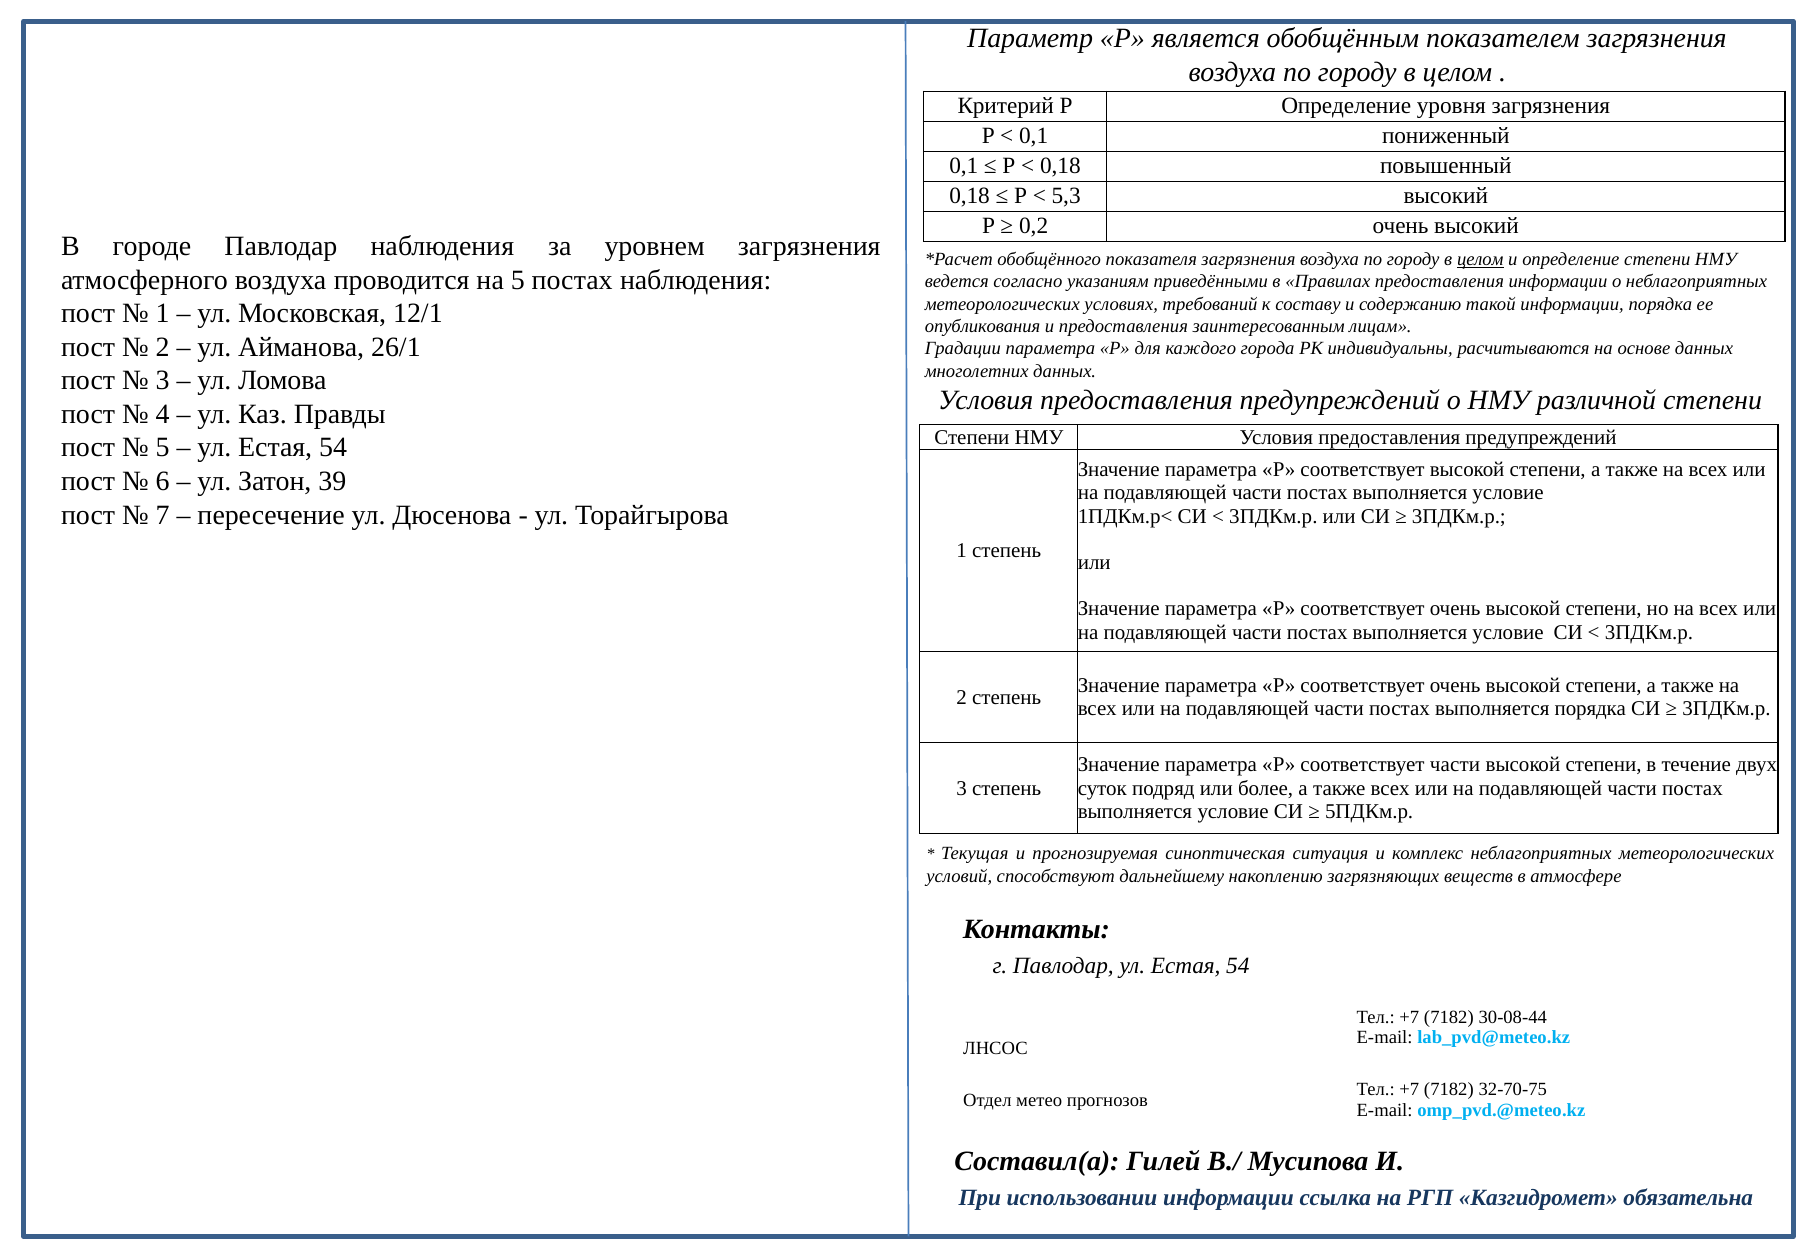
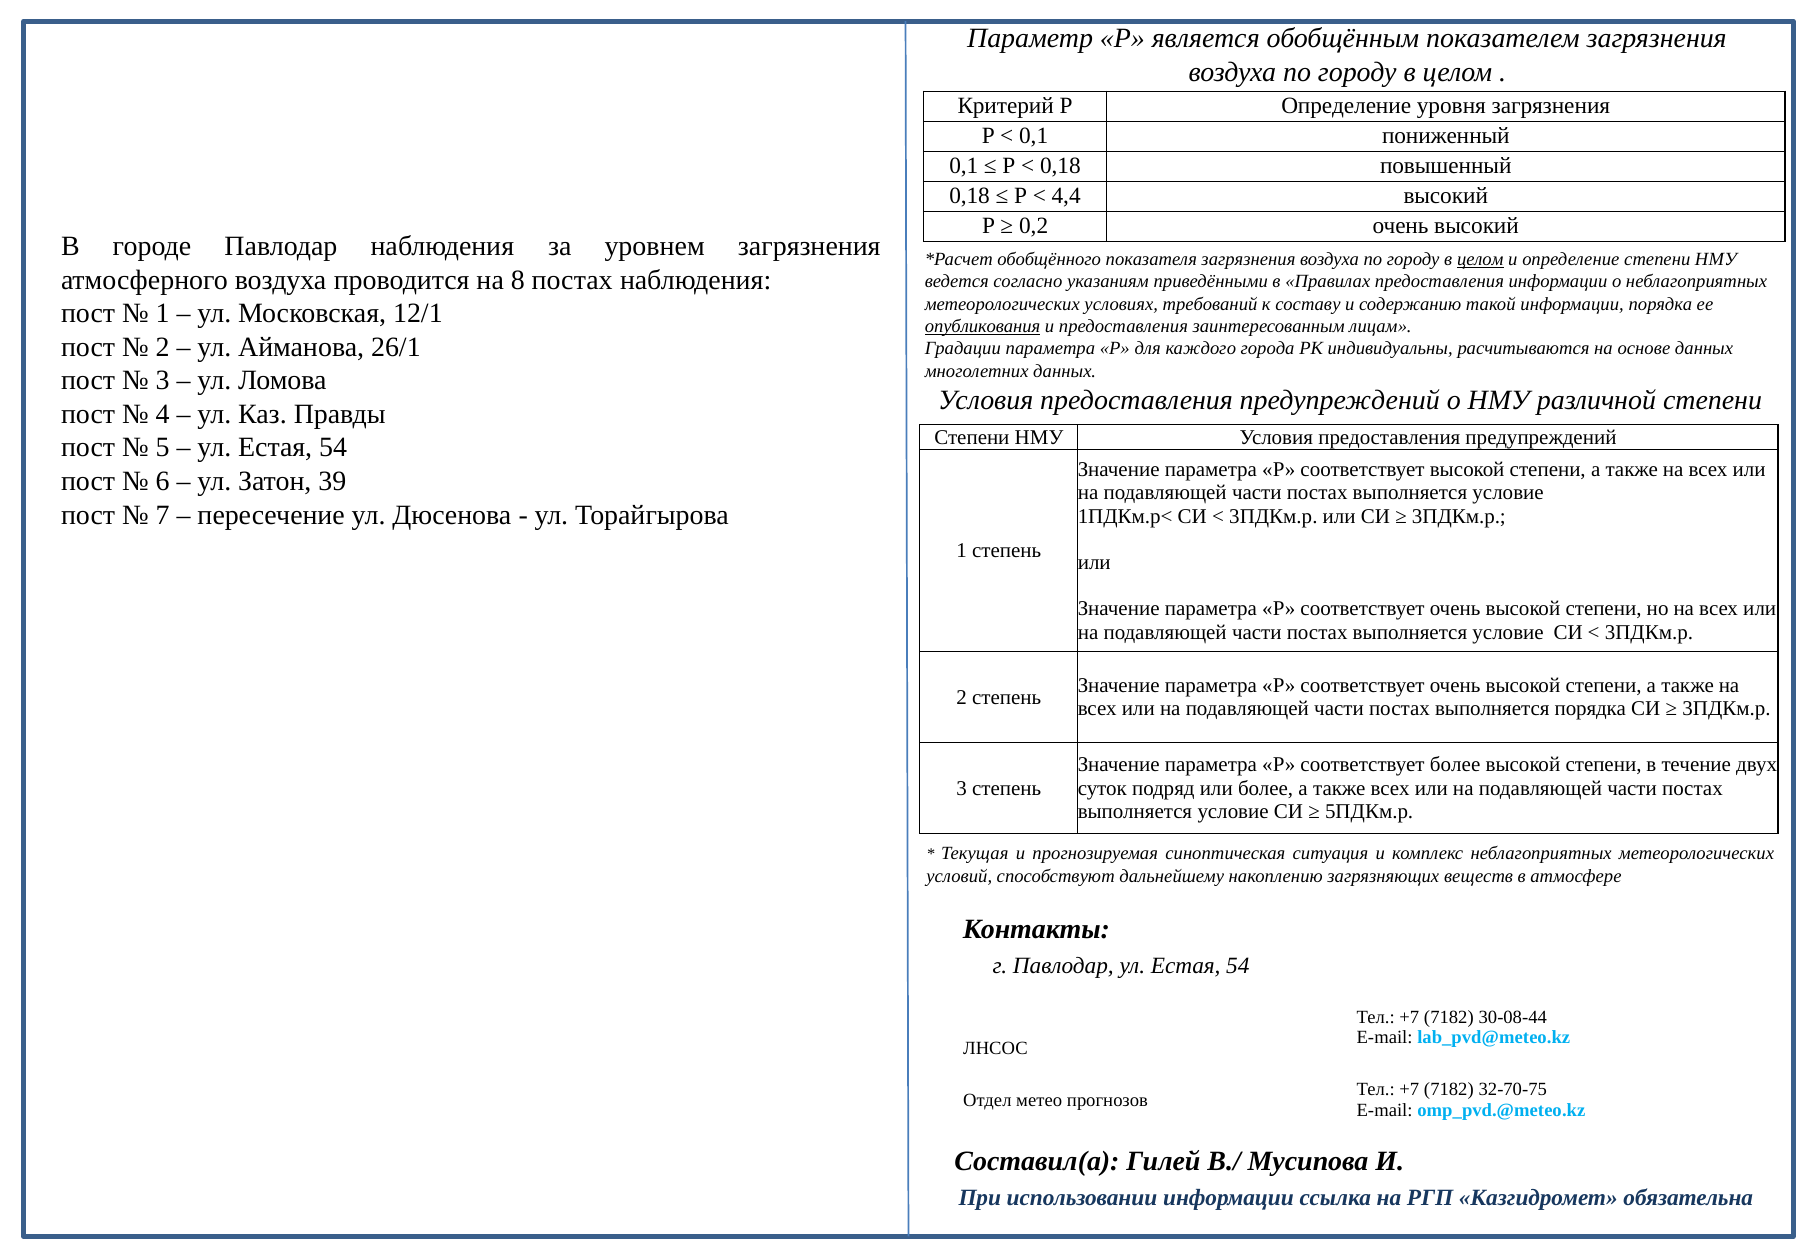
5,3: 5,3 -> 4,4 (1066, 196)
на 5: 5 -> 8 (518, 280)
опубликования underline: none -> present (983, 326)
соответствует части: части -> более (1455, 765)
